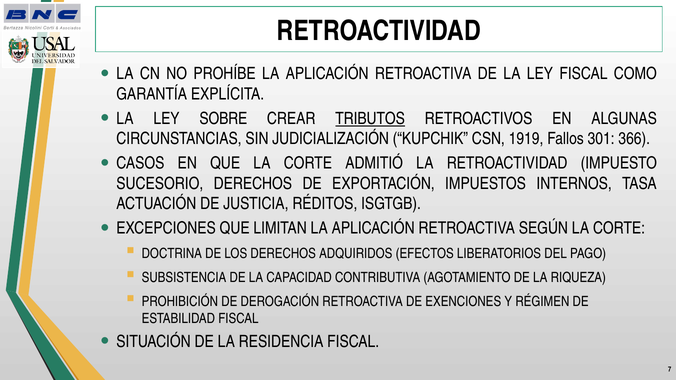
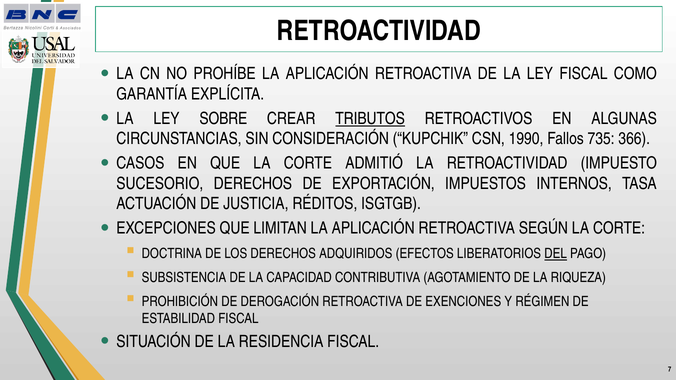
JUDICIALIZACIÓN: JUDICIALIZACIÓN -> CONSIDERACIÓN (331, 139)
1919: 1919 -> 1990 (526, 139)
301: 301 -> 735 (601, 139)
DEL underline: none -> present (556, 254)
